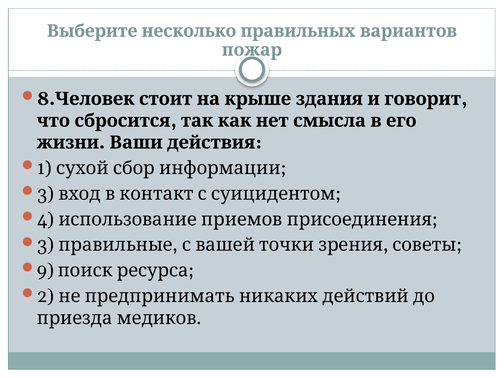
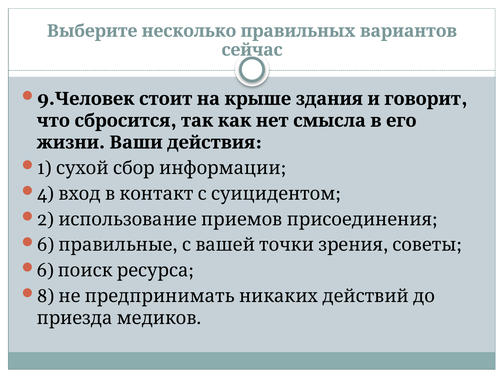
пожар: пожар -> сейчас (252, 50)
8: 8 -> 9 (46, 99)
3: 3 -> 4 (46, 194)
4: 4 -> 2 (46, 219)
3: 3 -> 6 (46, 245)
9: 9 -> 6 (45, 271)
2: 2 -> 8 (46, 296)
